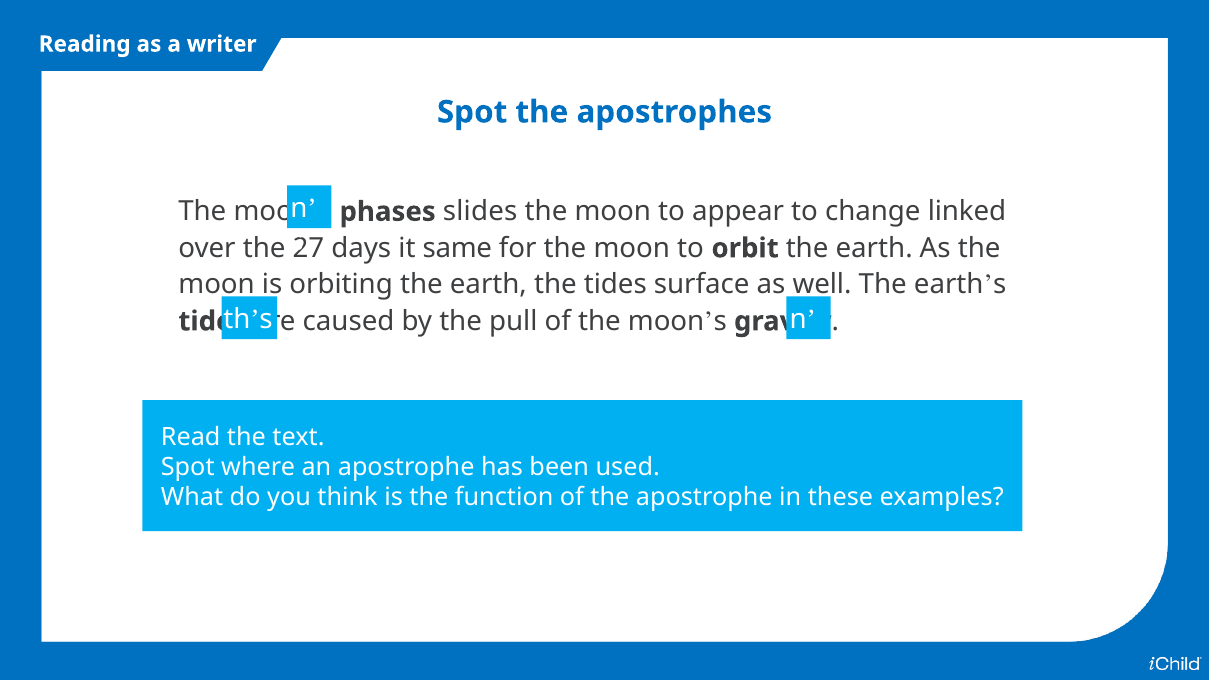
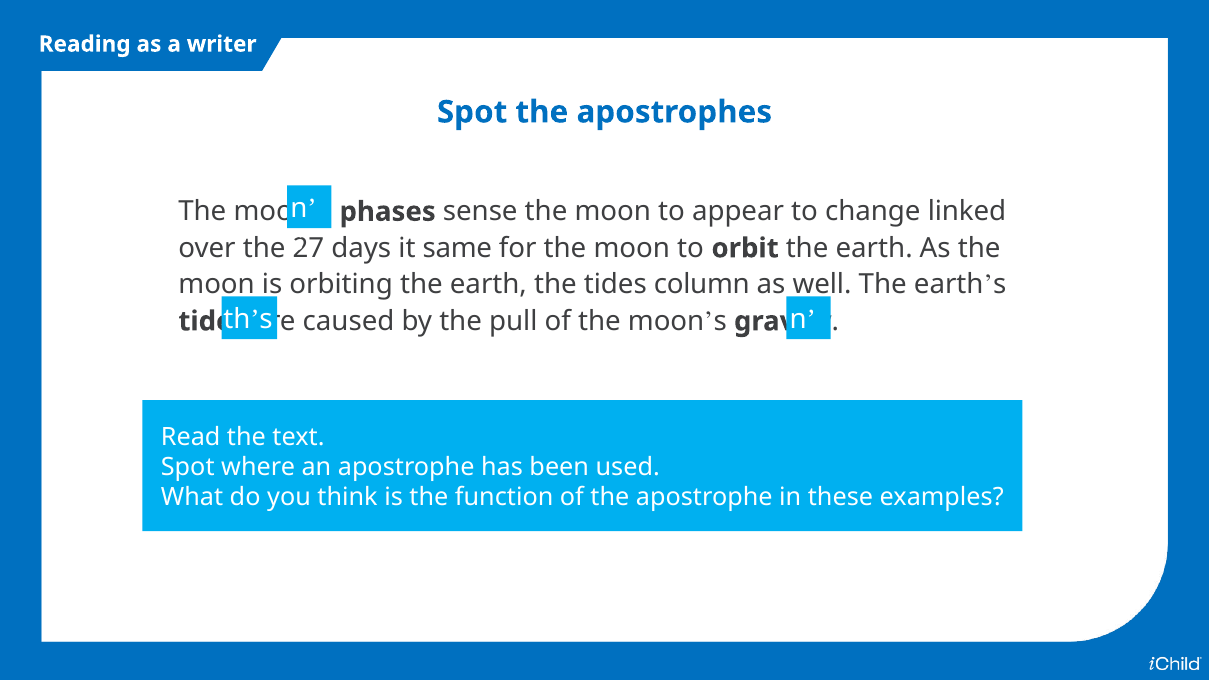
slides: slides -> sense (480, 212)
surface: surface -> column (702, 285)
